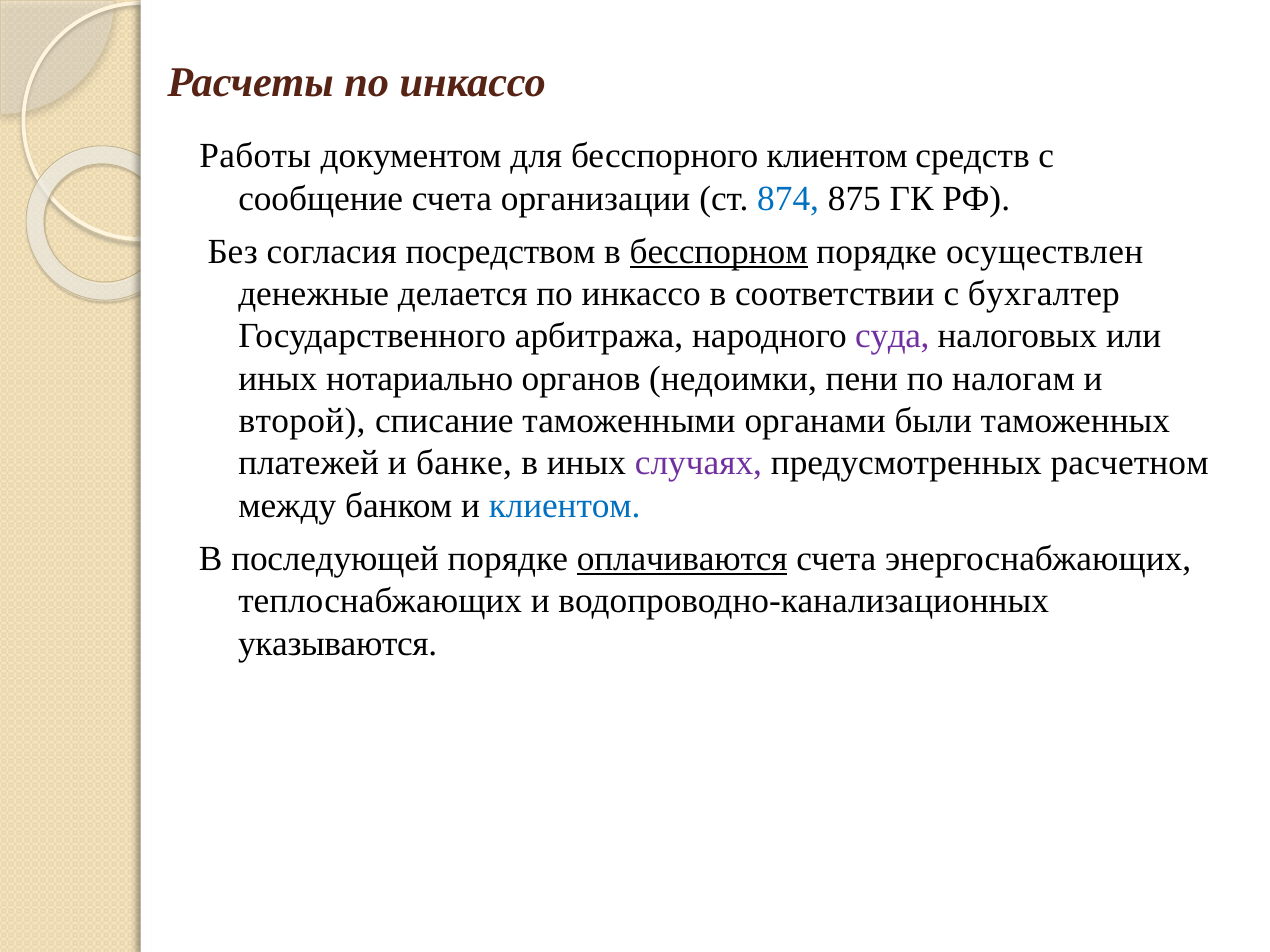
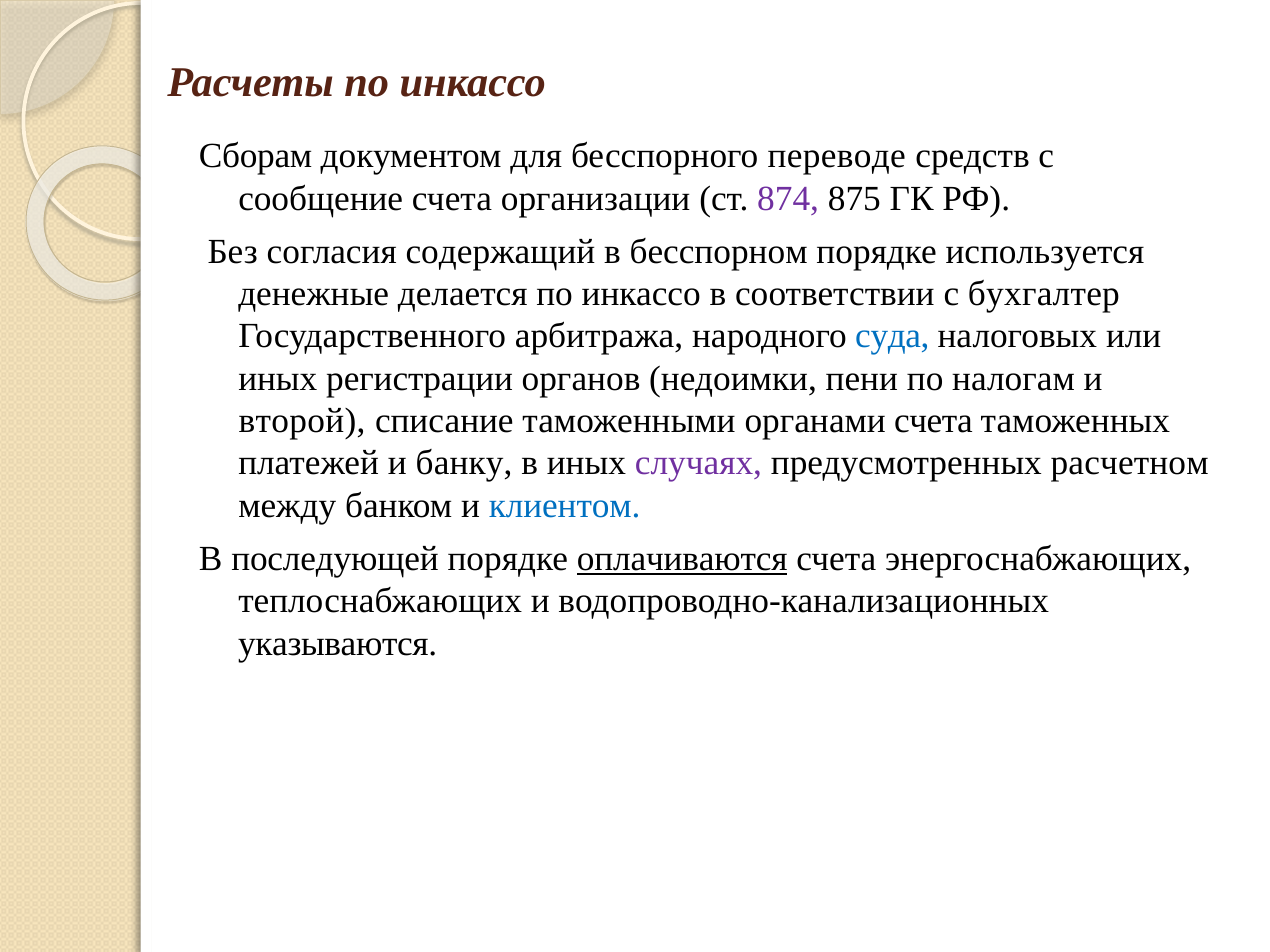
Работы: Работы -> Сборам (256, 156)
бесспорного клиентом: клиентом -> переводе (837, 156)
874 colour: blue -> purple (788, 199)
посредством: посредством -> содержащий (500, 252)
бесспорном underline: present -> none (719, 252)
осуществлен: осуществлен -> используется (1045, 252)
суда colour: purple -> blue (892, 336)
нотариально: нотариально -> регистрации (420, 379)
органами были: были -> счета (933, 421)
банке: банке -> банку (464, 464)
